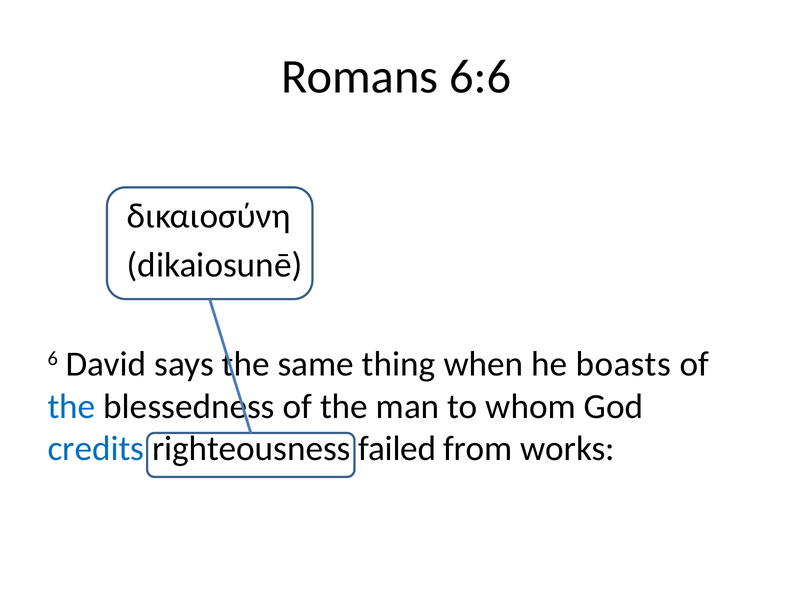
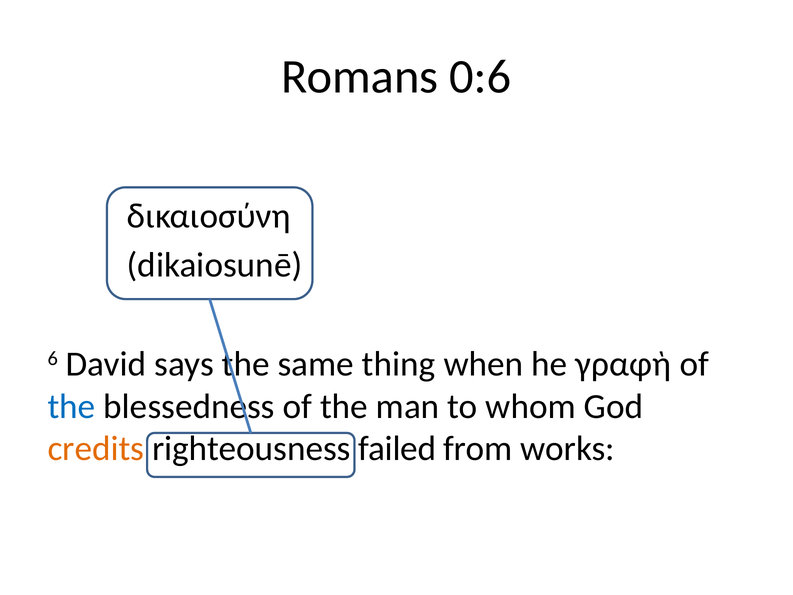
6:6: 6:6 -> 0:6 (480, 77)
boasts: boasts -> γραφὴ (623, 364)
credits colour: blue -> orange (96, 449)
